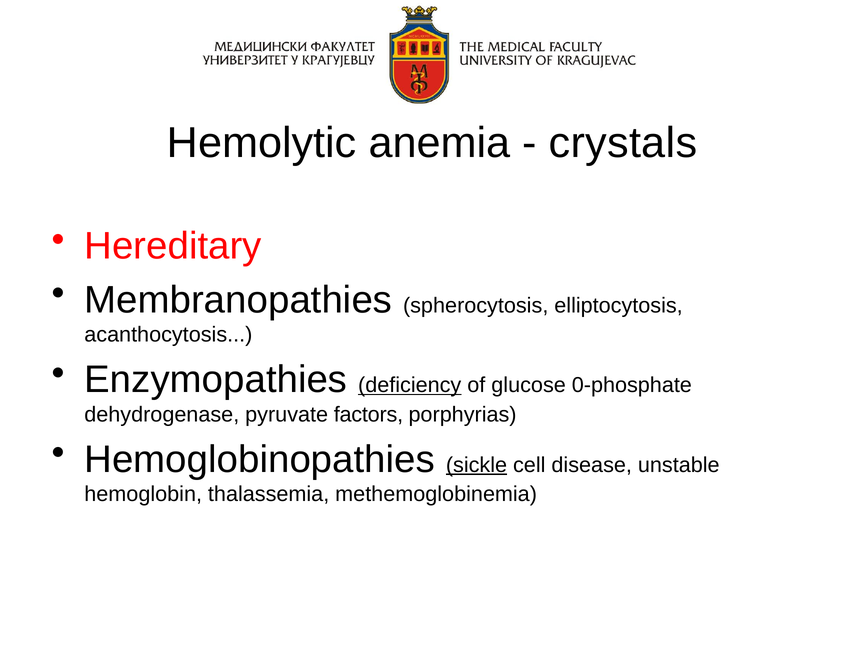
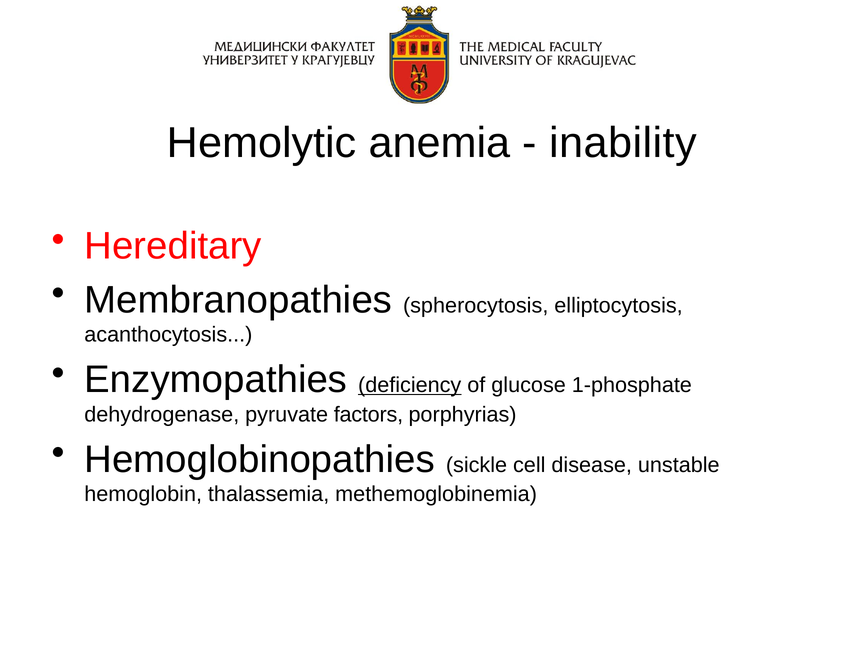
crystals: crystals -> inability (623, 143)
0-phosphate: 0-phosphate -> 1-phosphate (632, 386)
sickle underline: present -> none (476, 465)
